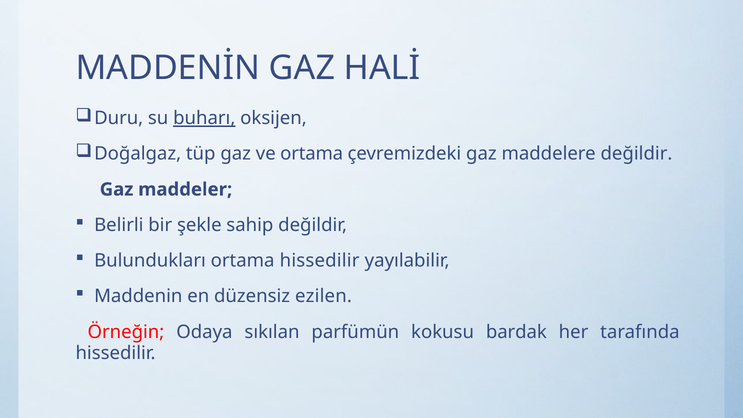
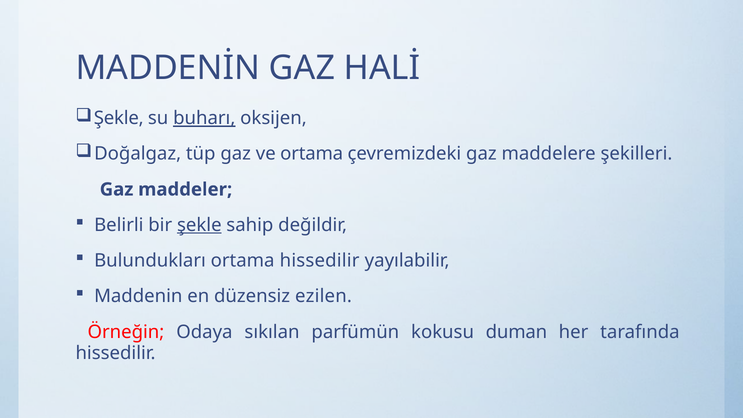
Duru: Duru -> Şekle (119, 118)
maddelere değildir: değildir -> şekilleri (636, 154)
şekle underline: none -> present (199, 225)
bardak: bardak -> duman (516, 332)
